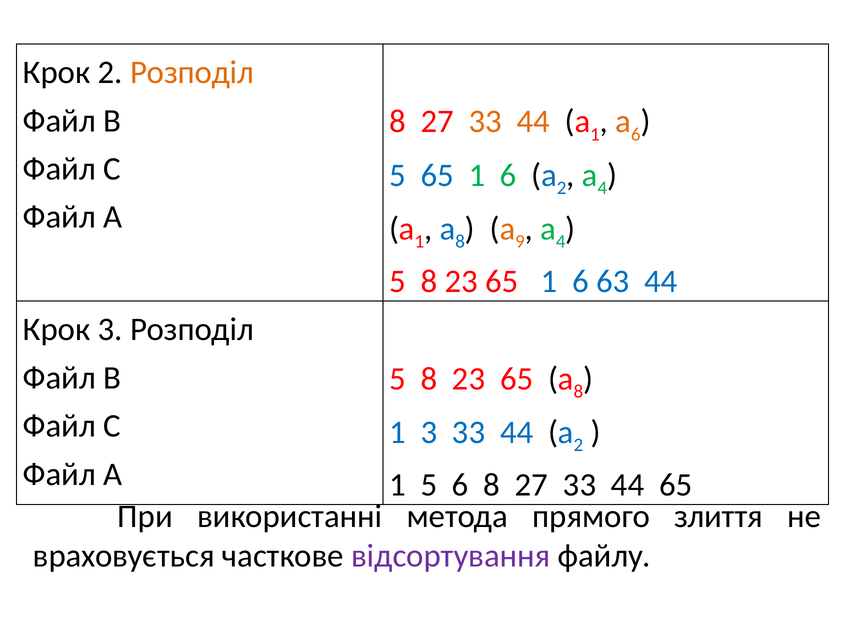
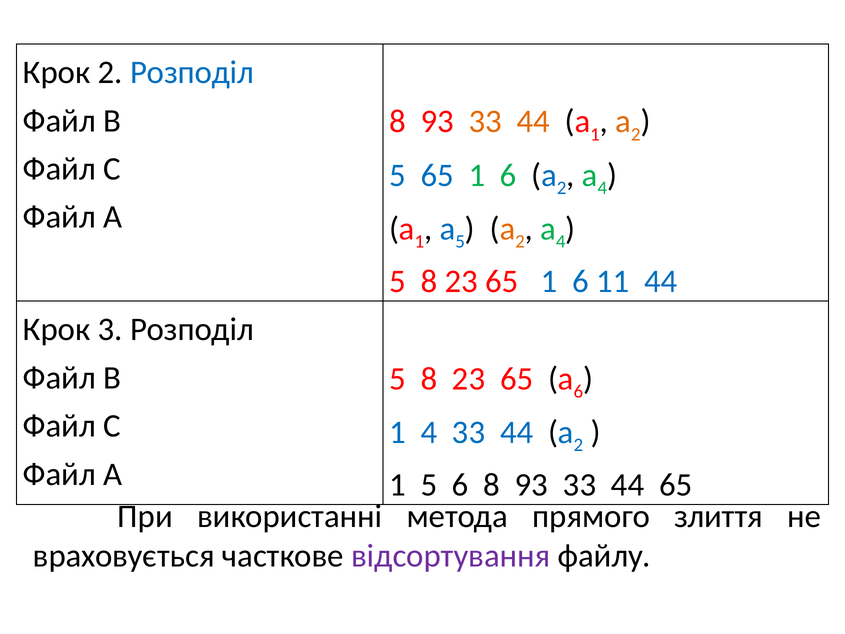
Розподіл colour: orange -> blue (192, 72)
27: 27 -> 93 (437, 122)
6: 6 -> 2 (636, 134)
8: 8 -> 5 (460, 241)
9: 9 -> 2 (520, 241)
63: 63 -> 11 (613, 281)
65 а 8: 8 -> 6 (578, 391)
1 3: 3 -> 4 (429, 432)
6 8 27: 27 -> 93 (531, 485)
